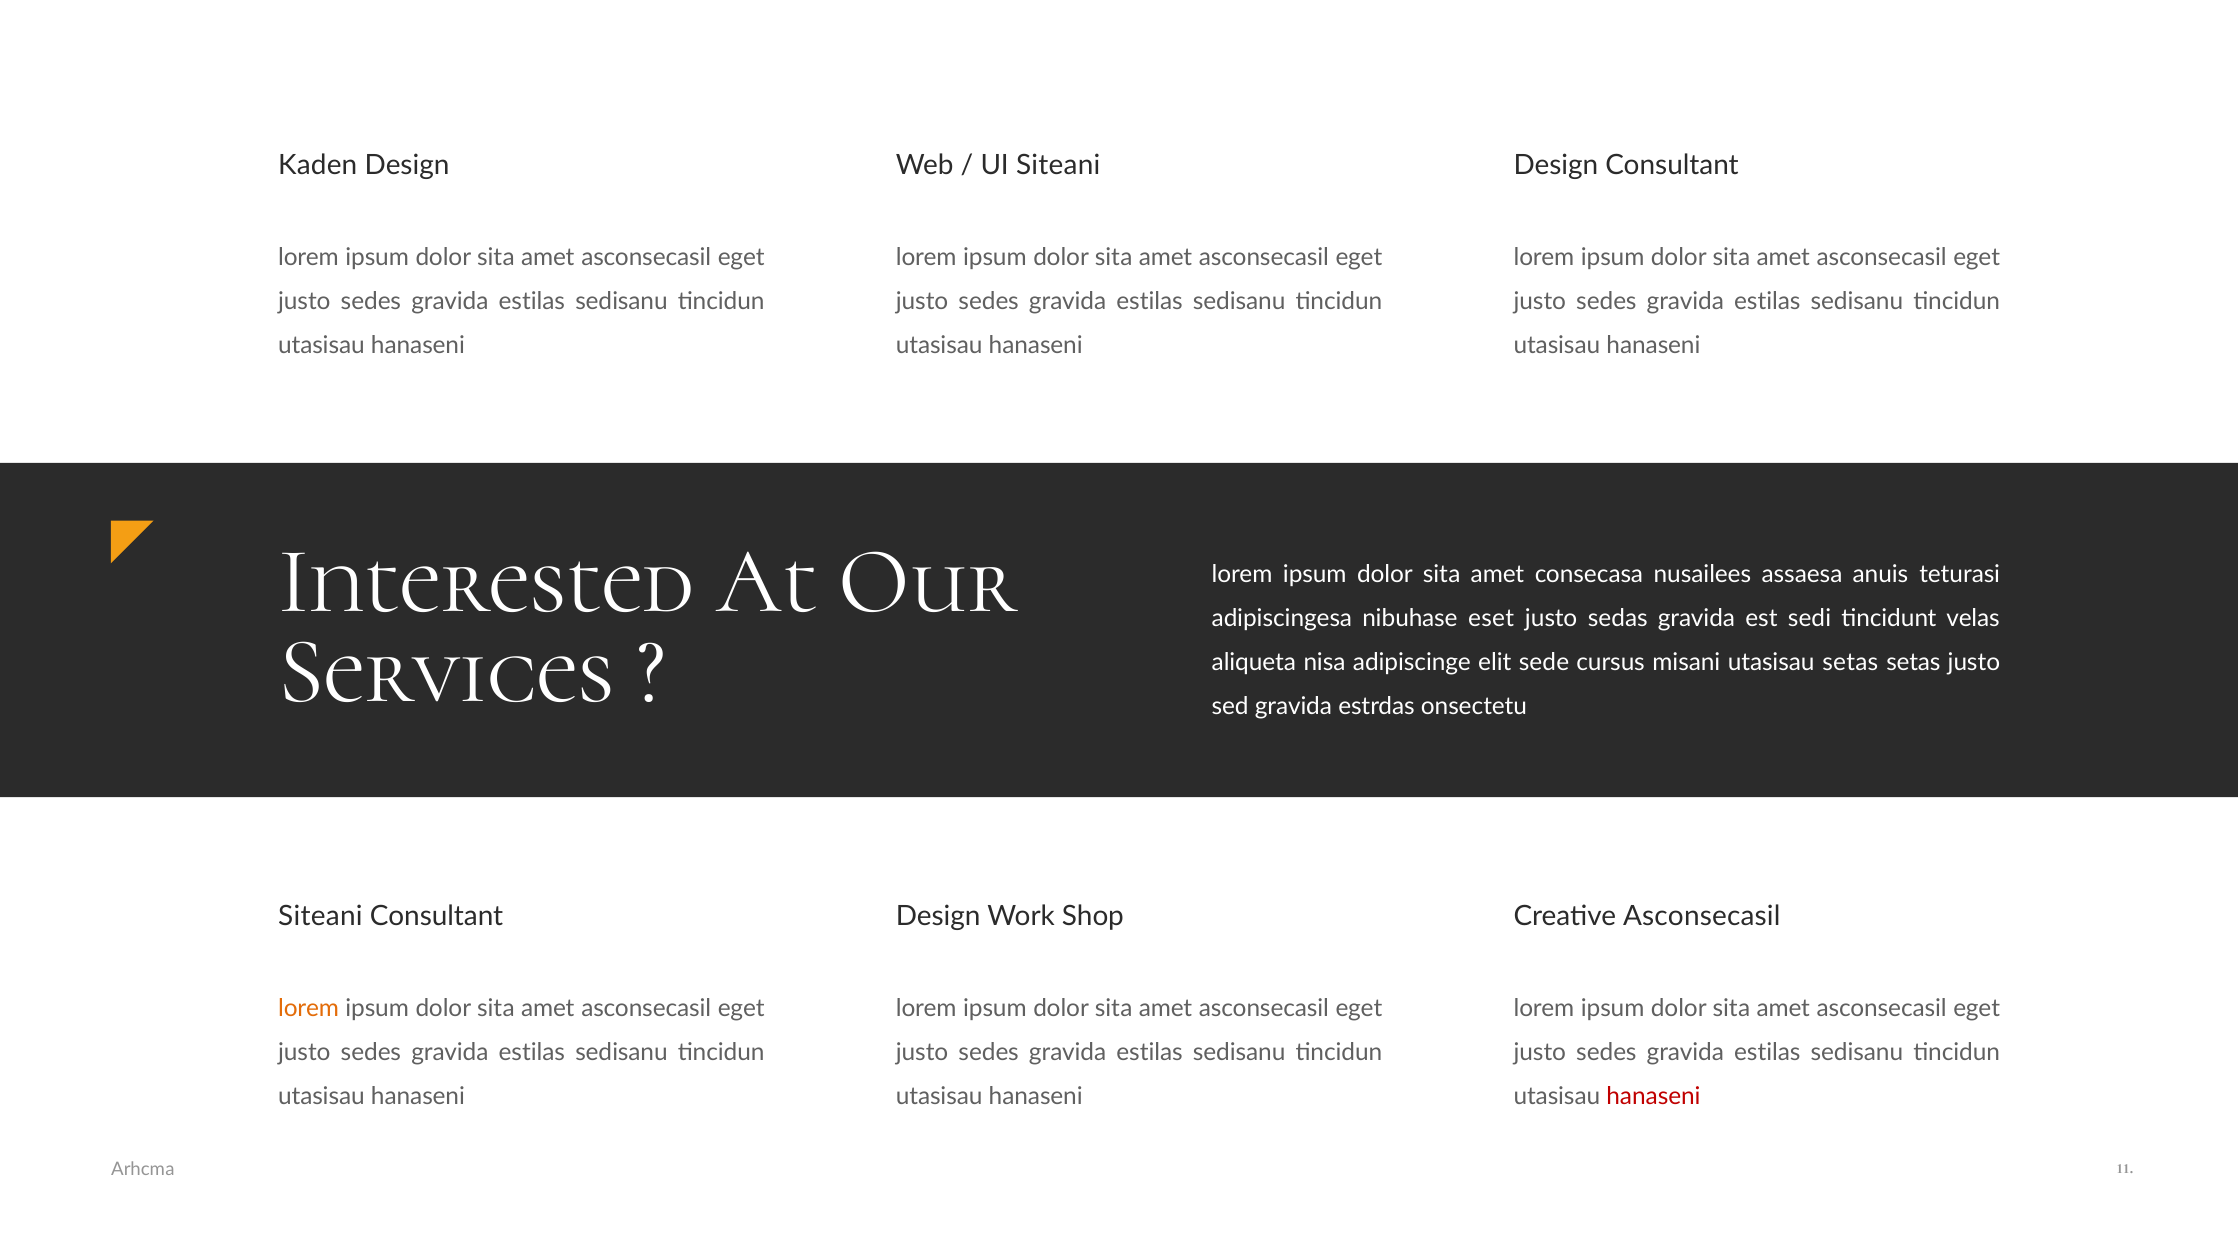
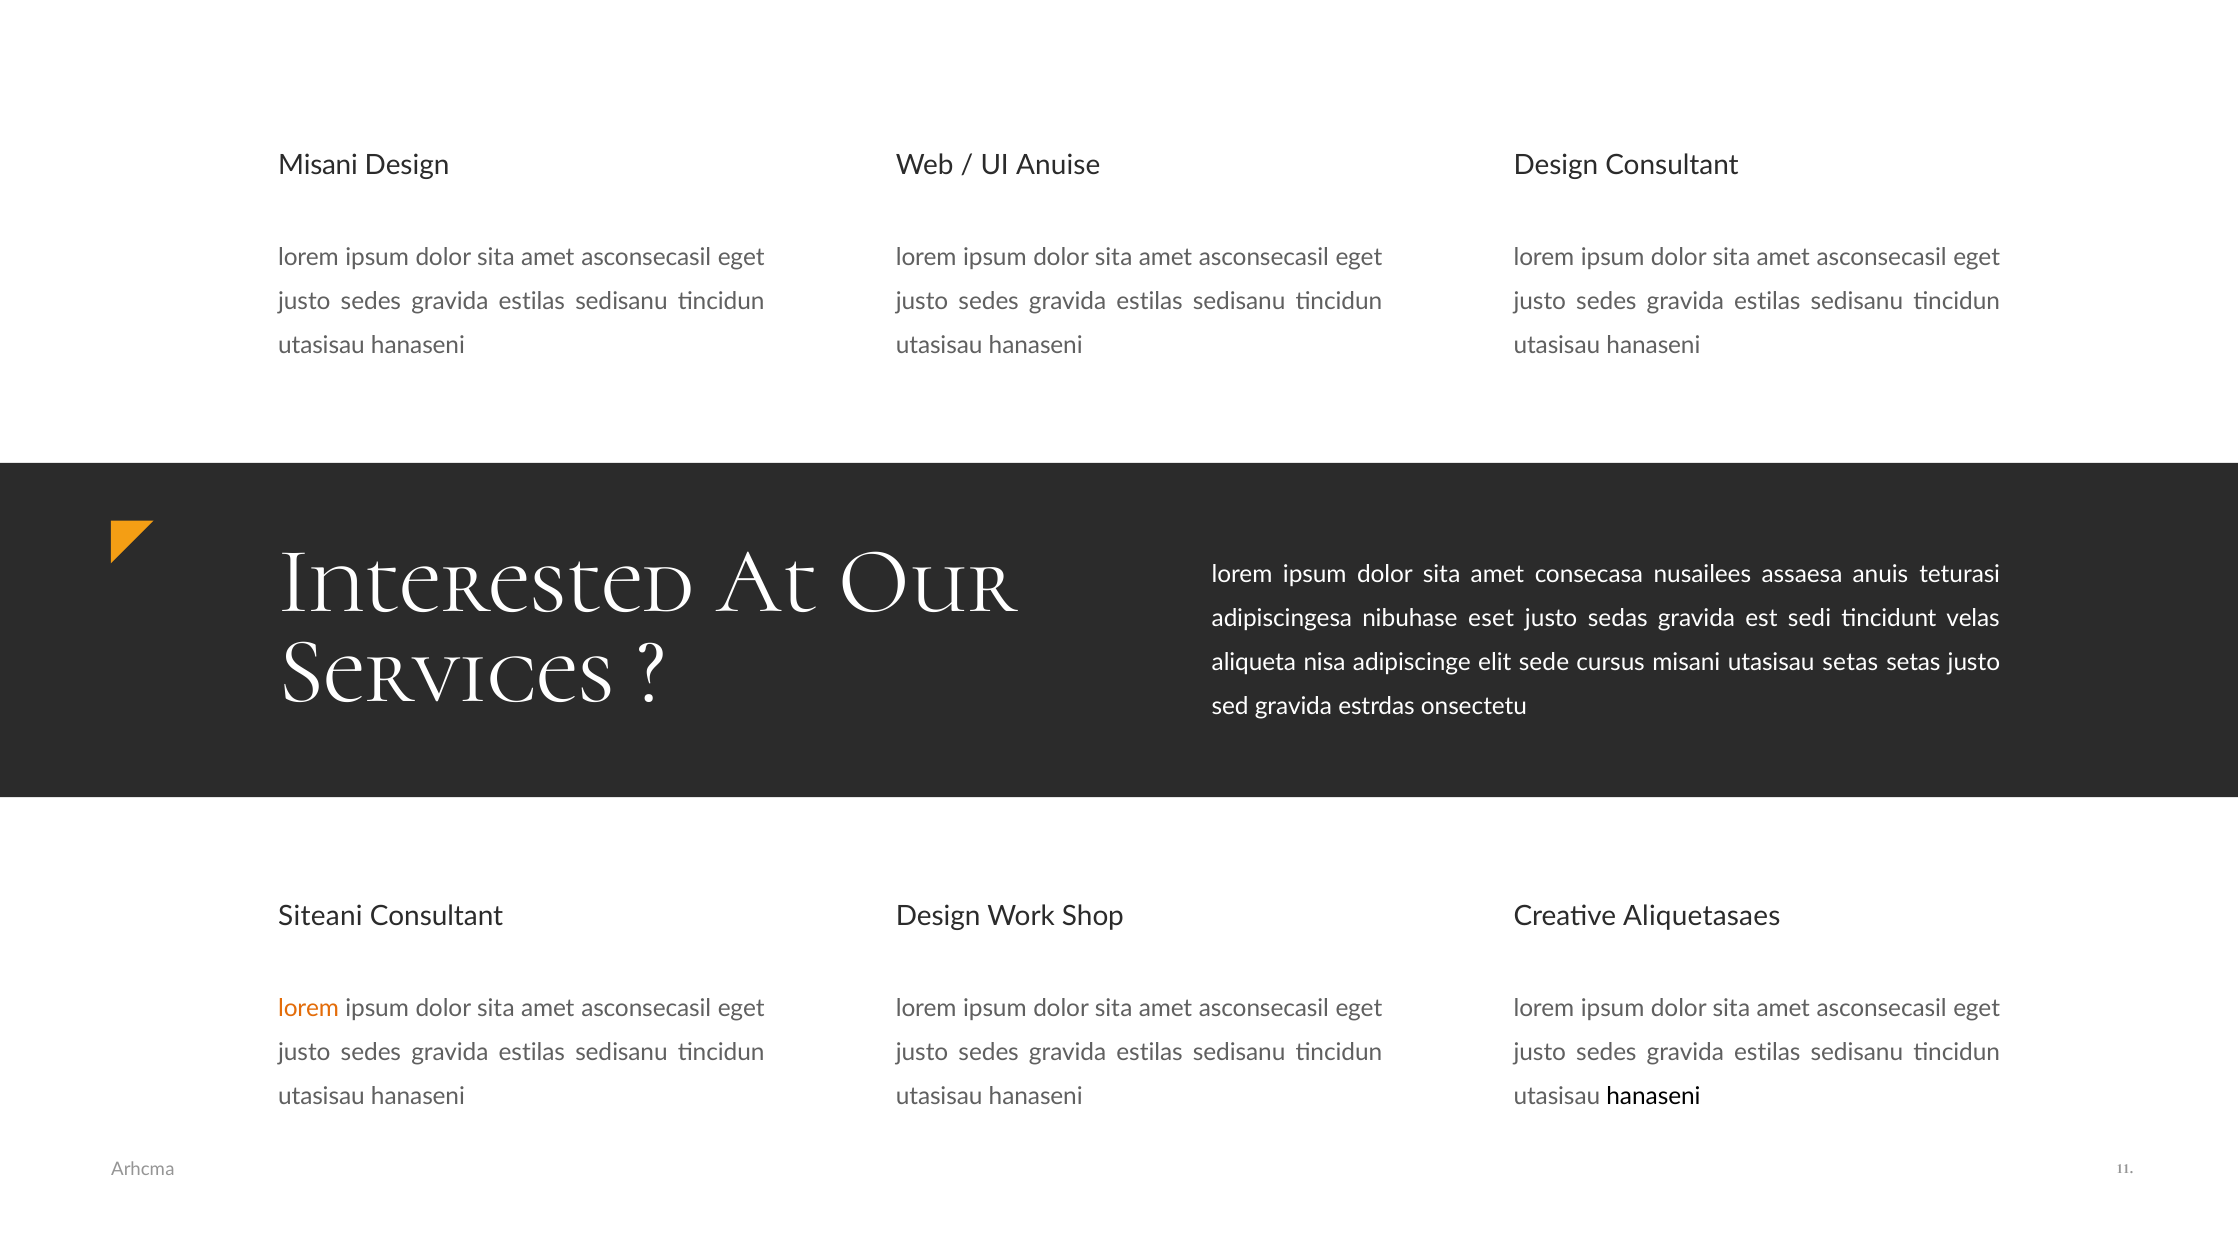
Kaden: Kaden -> Misani (318, 165)
UI Siteani: Siteani -> Anuise (1058, 165)
Creative Asconsecasil: Asconsecasil -> Aliquetasaes (1702, 916)
hanaseni colour: red -> black (1654, 1096)
